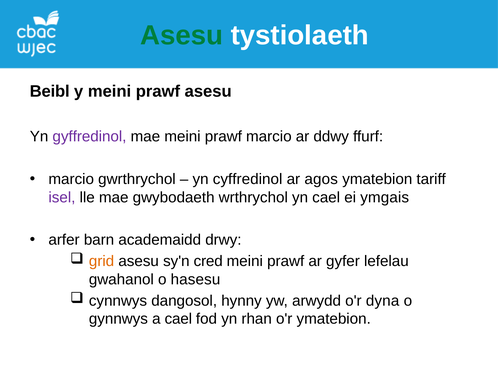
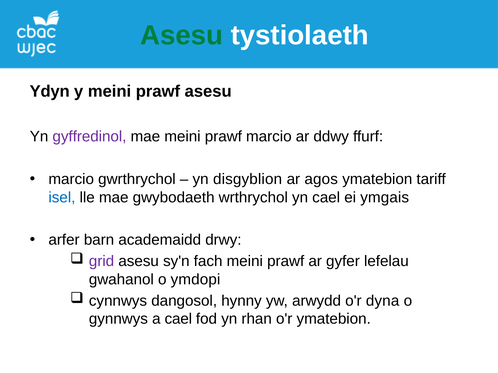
Beibl: Beibl -> Ydyn (50, 92)
cyffredinol: cyffredinol -> disgyblion (248, 179)
isel colour: purple -> blue (62, 198)
grid colour: orange -> purple (102, 262)
cred: cred -> fach (208, 262)
hasesu: hasesu -> ymdopi (195, 280)
